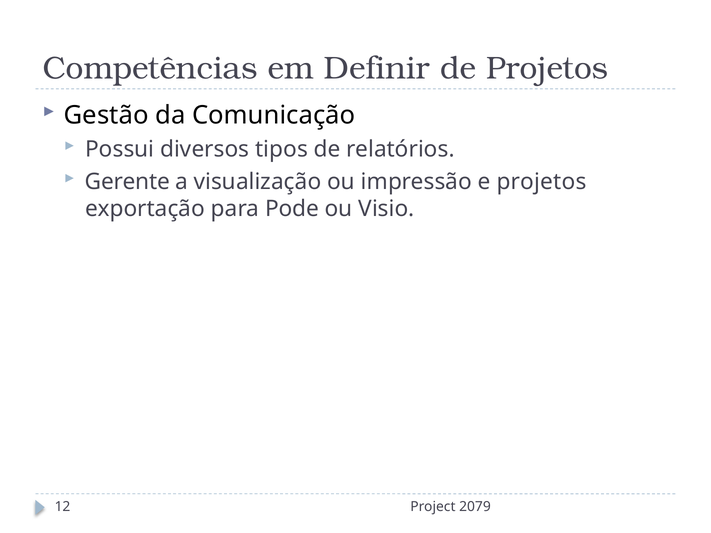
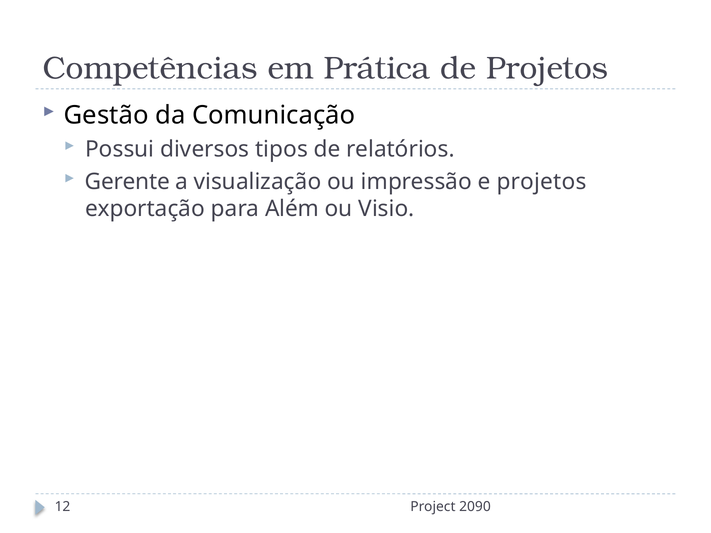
Definir: Definir -> Prática (377, 69)
Pode: Pode -> Além (292, 209)
2079: 2079 -> 2090 (475, 507)
